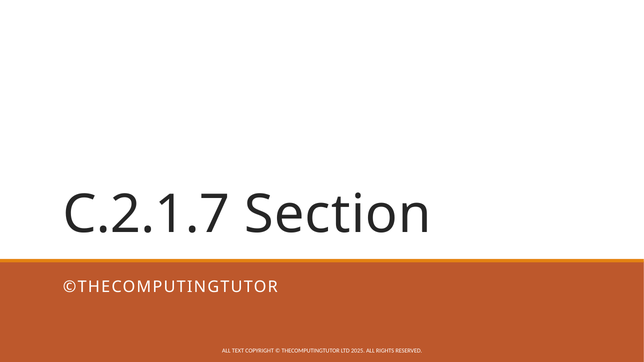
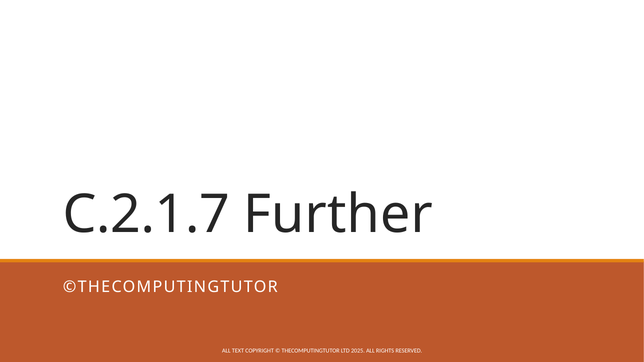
Section: Section -> Further (338, 215)
